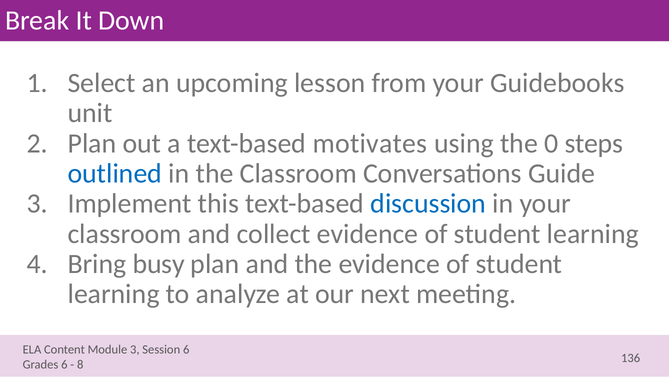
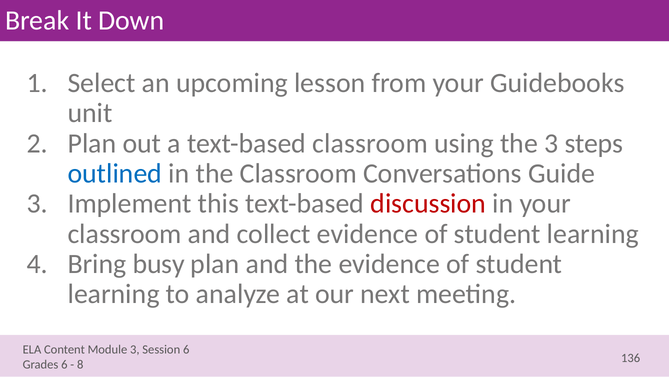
text-based motivates: motivates -> classroom (370, 143)
the 0: 0 -> 3 (551, 143)
discussion colour: blue -> red (428, 203)
